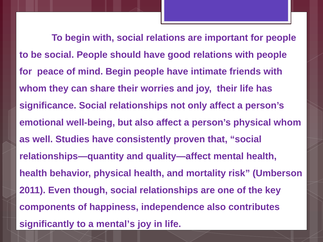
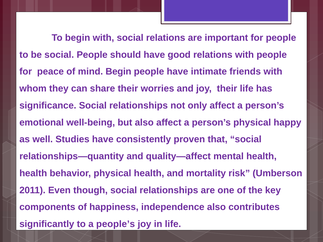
physical whom: whom -> happy (287, 123)
mental’s: mental’s -> people’s (116, 224)
